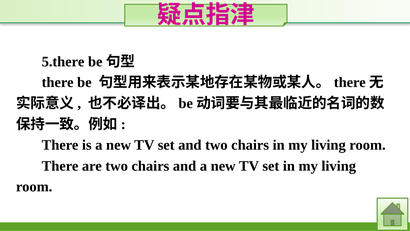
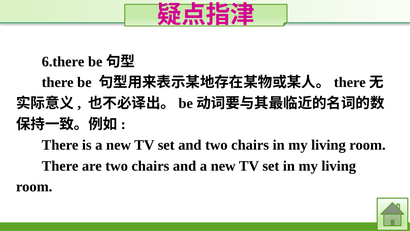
5.there: 5.there -> 6.there (63, 62)
